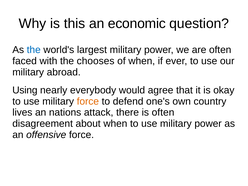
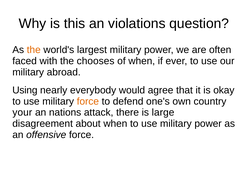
economic: economic -> violations (137, 23)
the colour: blue -> orange (34, 50)
lives: lives -> your (22, 112)
is often: often -> large (163, 112)
